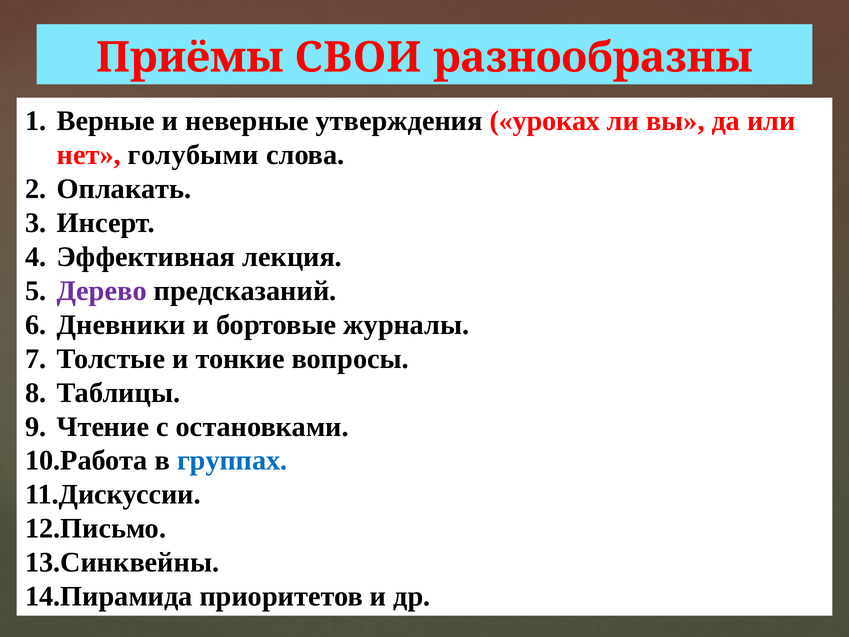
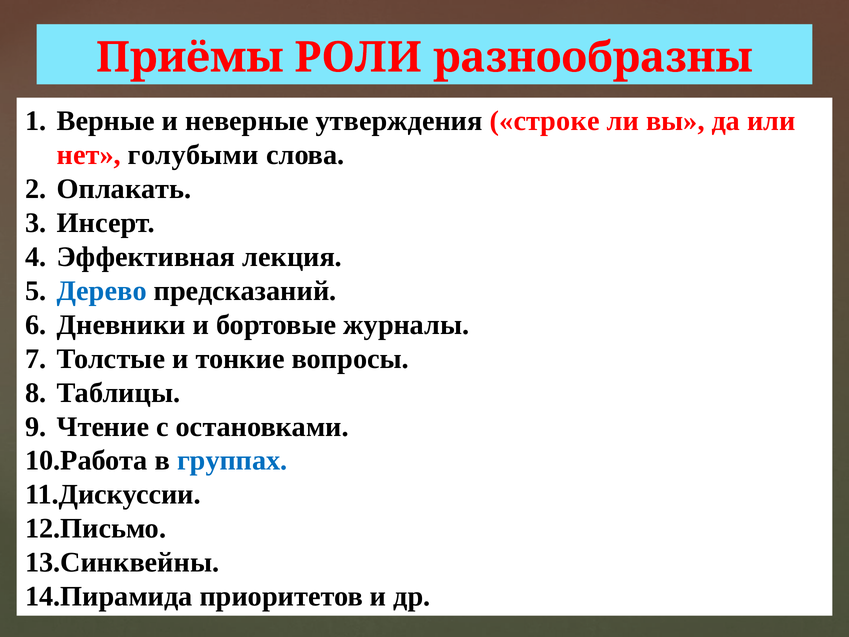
СВОИ: СВОИ -> РОЛИ (358, 58)
уроках: уроках -> строке (545, 121)
Дерево colour: purple -> blue (102, 291)
